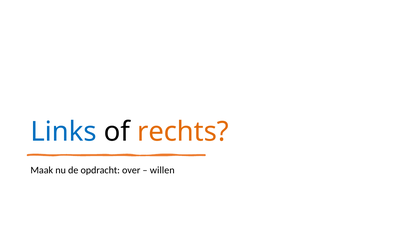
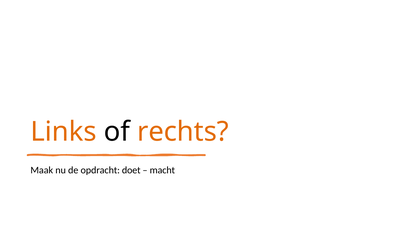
Links colour: blue -> orange (64, 132)
over: over -> doet (131, 170)
willen: willen -> macht (162, 170)
